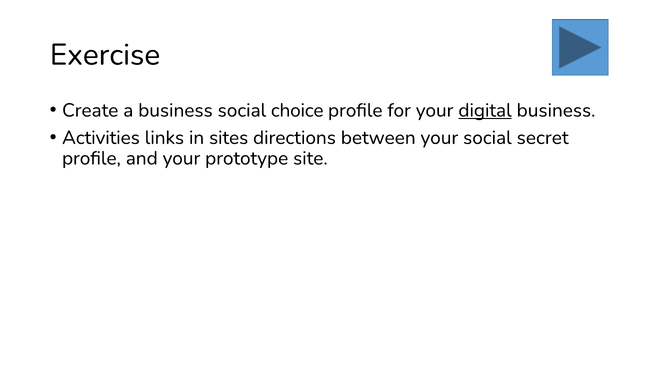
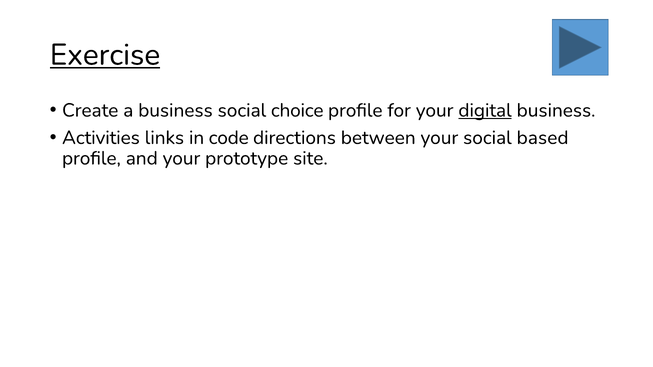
Exercise underline: none -> present (105, 55)
sites: sites -> code (229, 138)
secret: secret -> based (543, 138)
